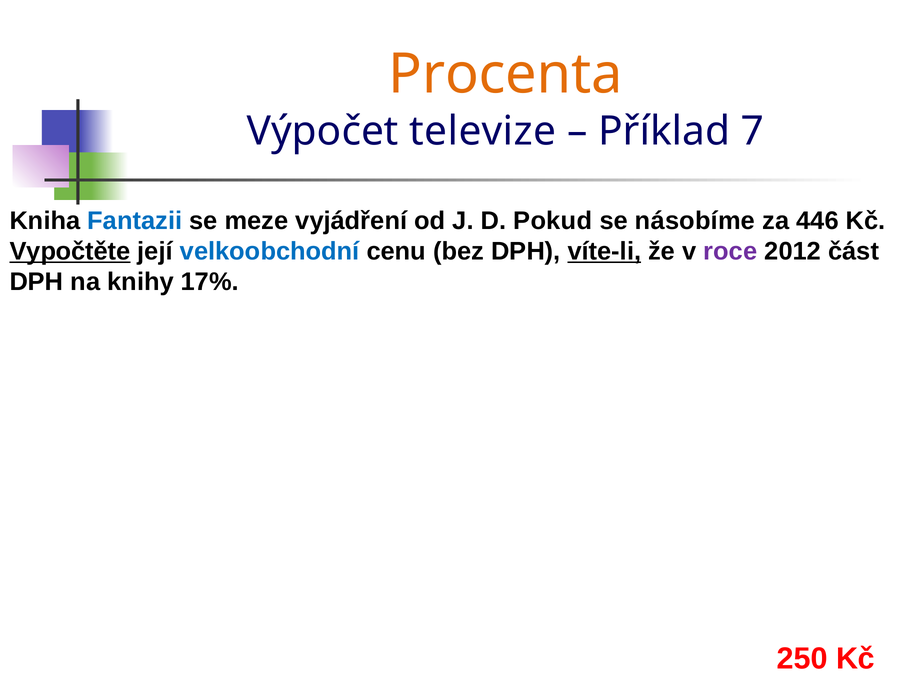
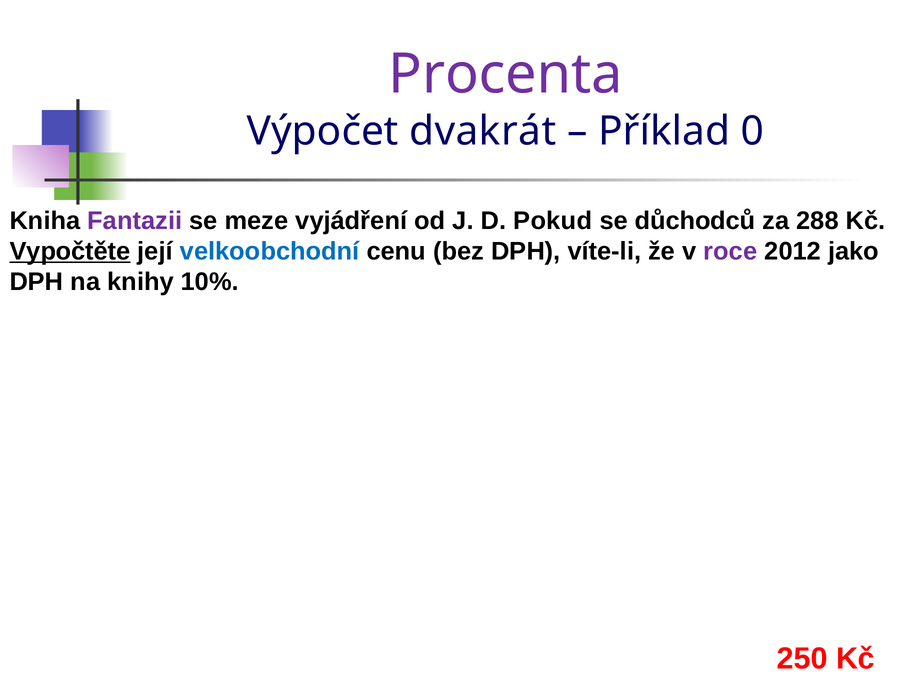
Procenta colour: orange -> purple (506, 74)
televize: televize -> dvakrát (483, 131)
7: 7 -> 0 (752, 131)
Fantazii colour: blue -> purple (135, 221)
násobíme: násobíme -> důchodců (695, 221)
446: 446 -> 288 (818, 221)
víte-li underline: present -> none (604, 251)
část: část -> jako (854, 251)
17%: 17% -> 10% (210, 282)
